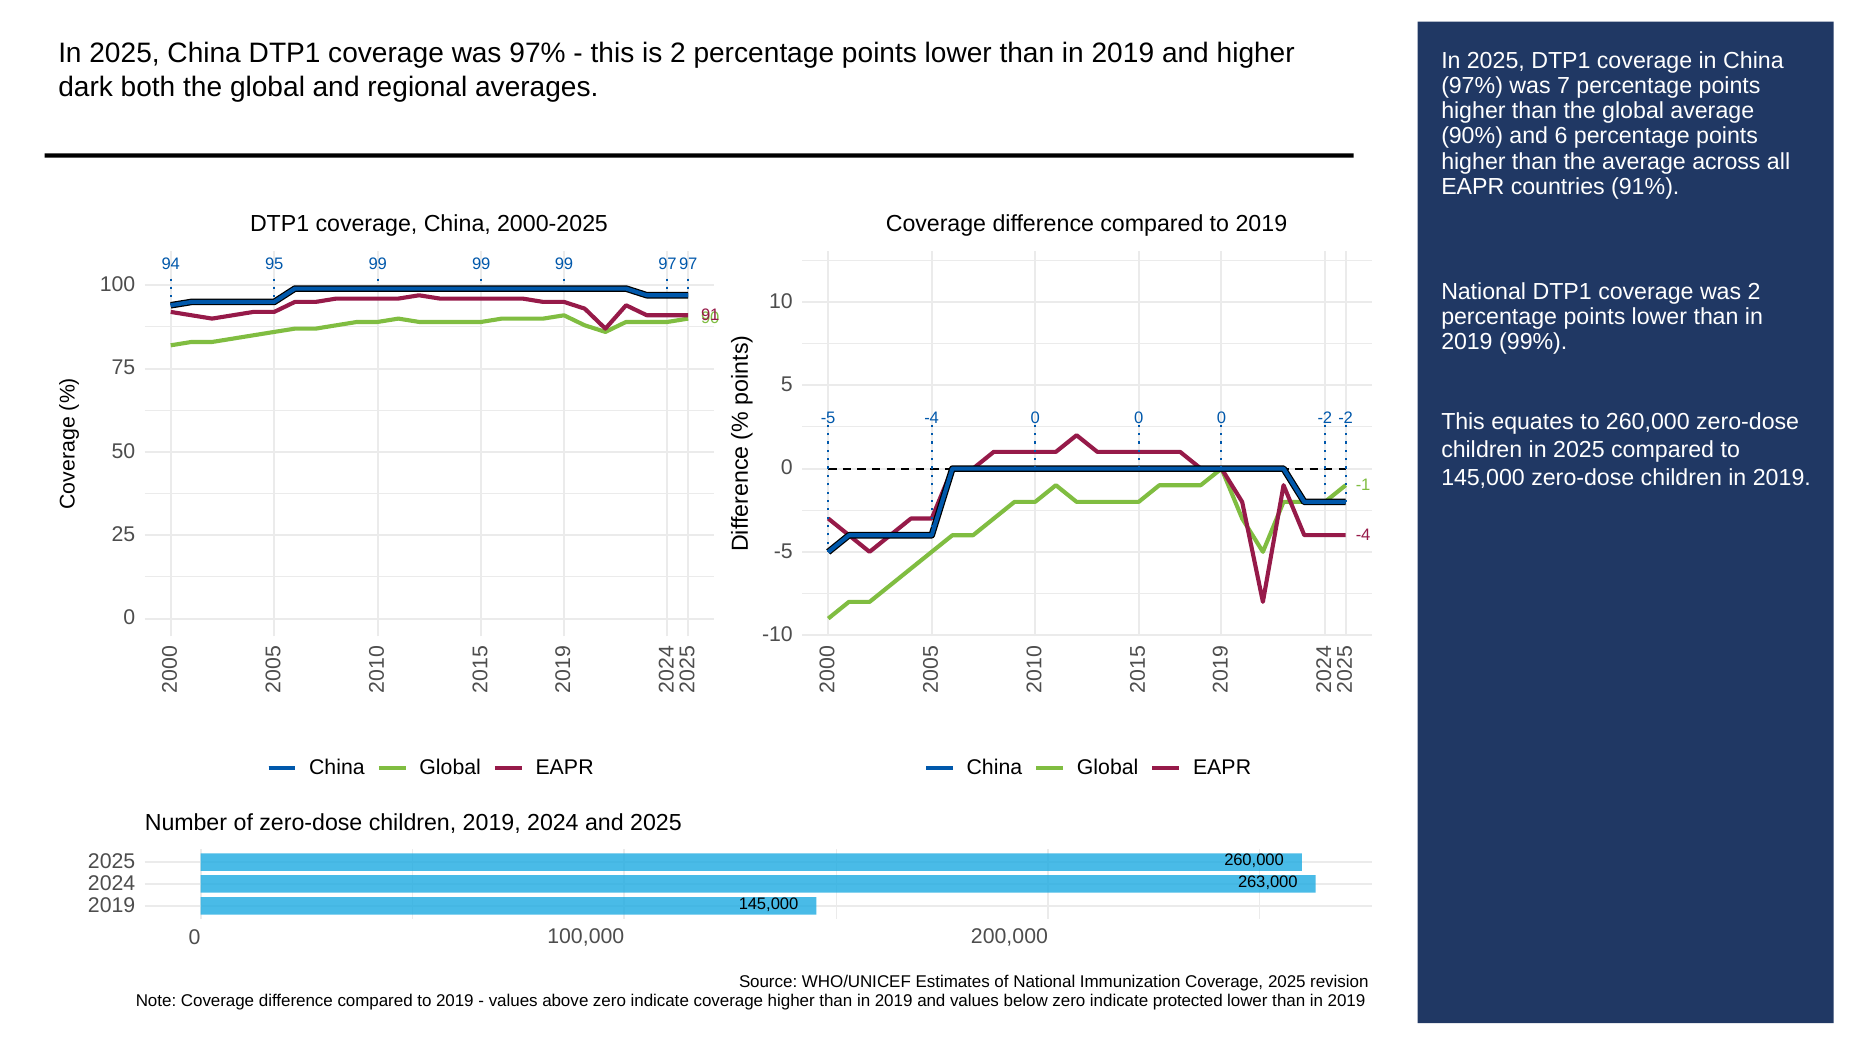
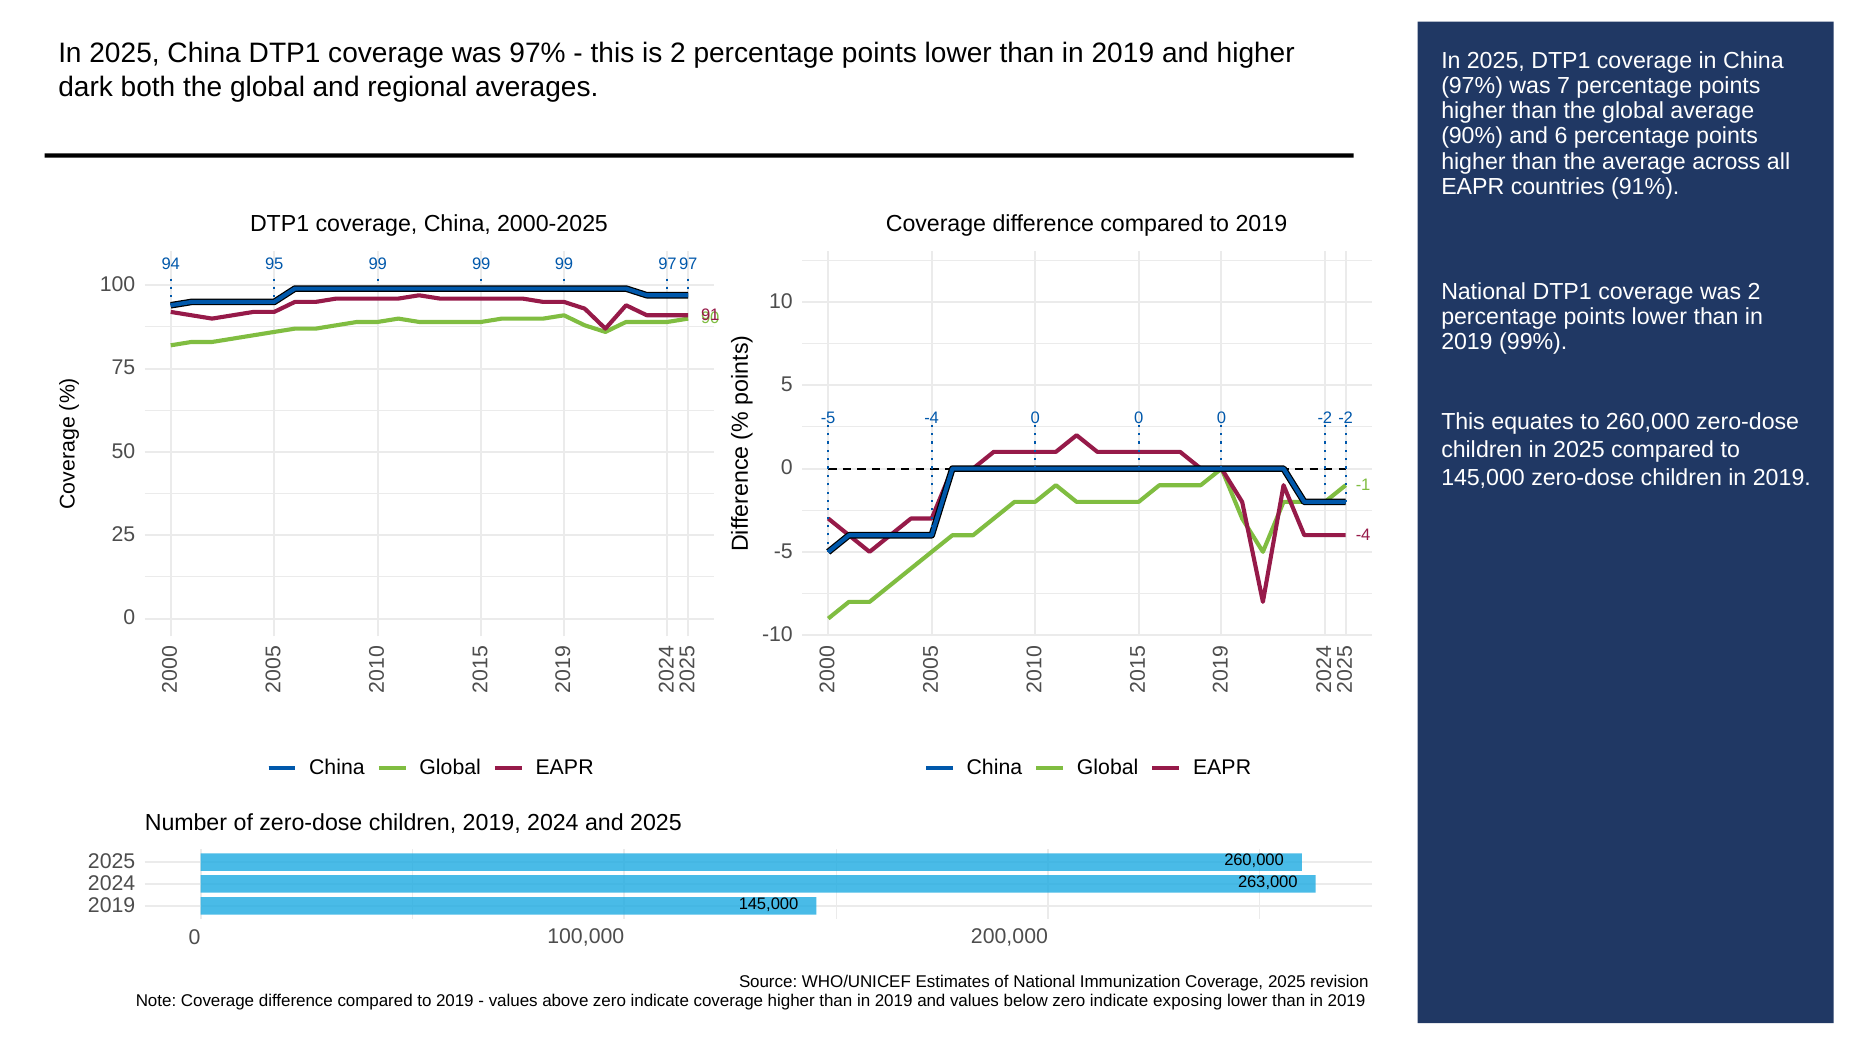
protected: protected -> exposing (1188, 1000)
